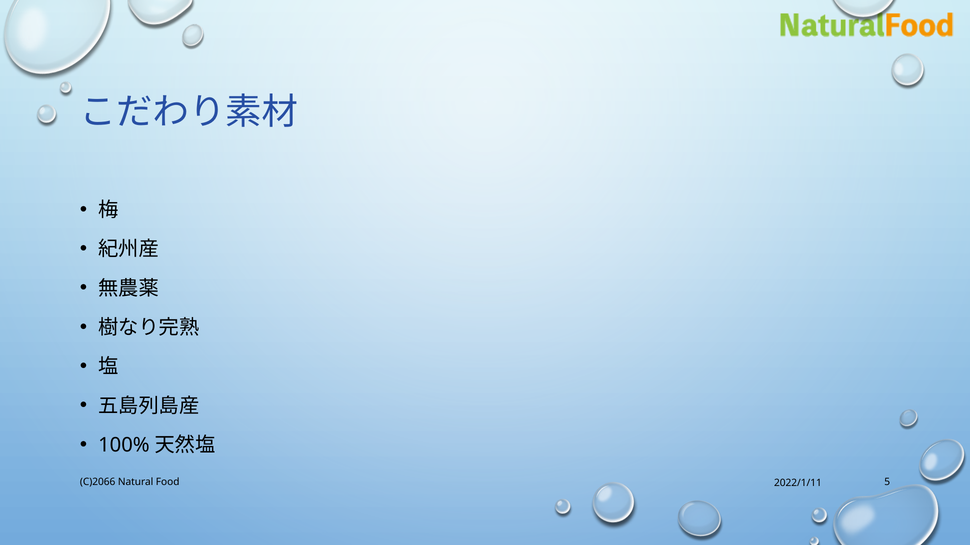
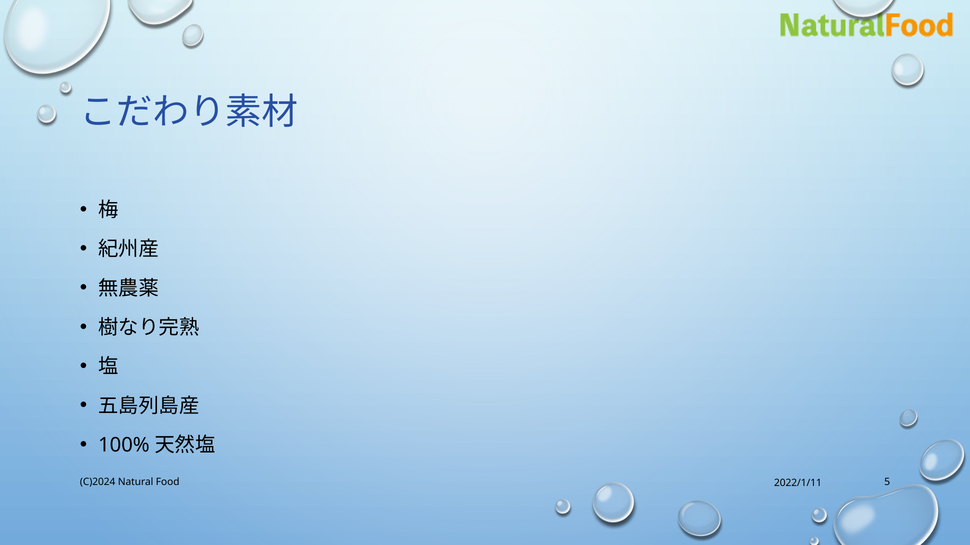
C)2066: C)2066 -> C)2024 (98, 482)
